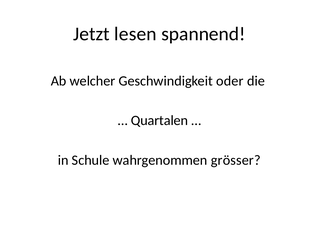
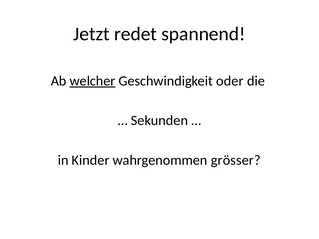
lesen: lesen -> redet (136, 34)
welcher underline: none -> present (92, 81)
Quartalen: Quartalen -> Sekunden (159, 121)
Schule: Schule -> Kinder (91, 160)
